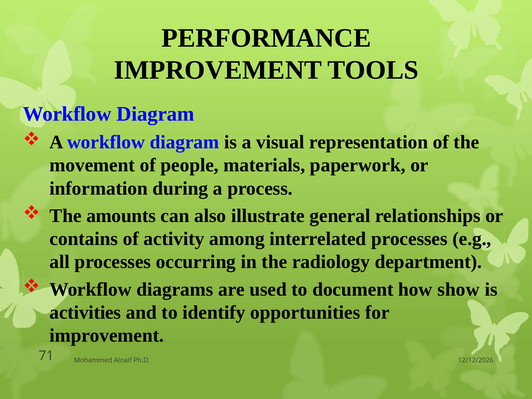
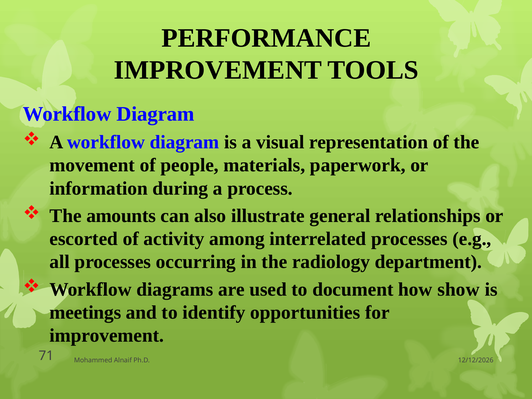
contains: contains -> escorted (84, 239)
activities: activities -> meetings (85, 312)
